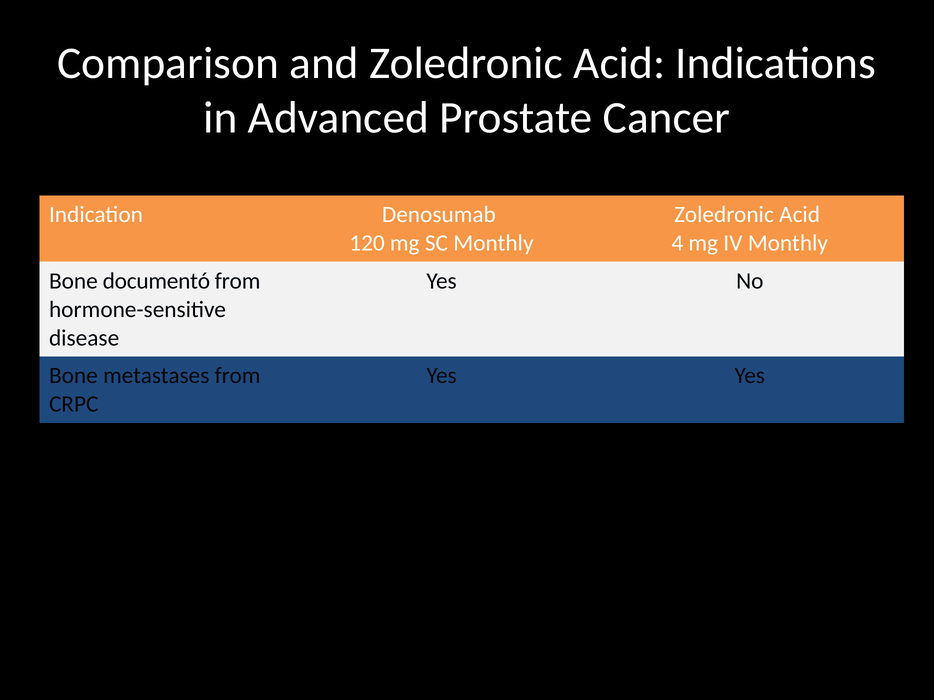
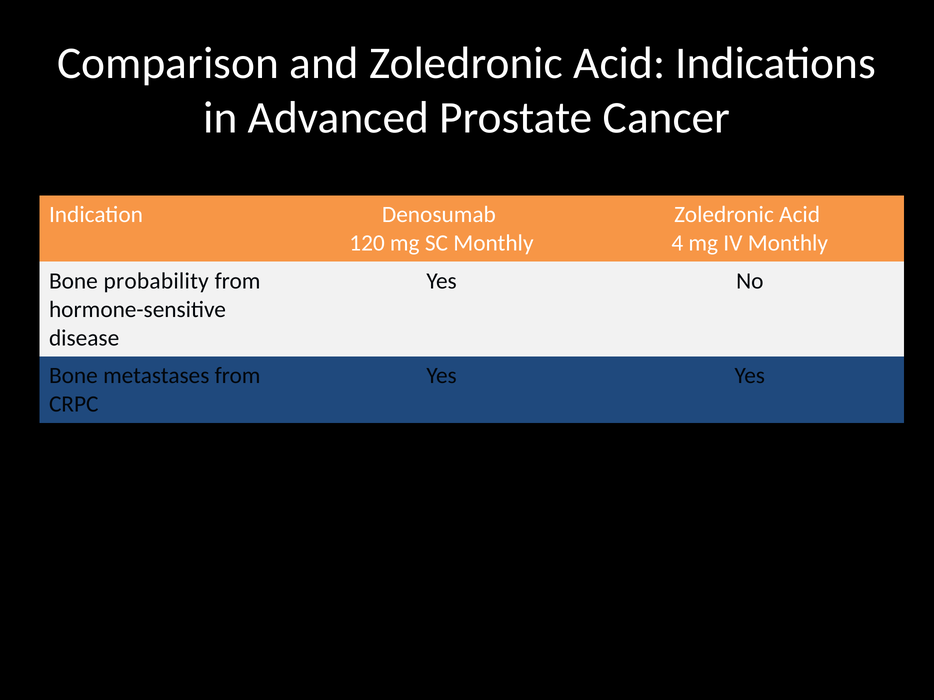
documentó: documentó -> probability (156, 281)
